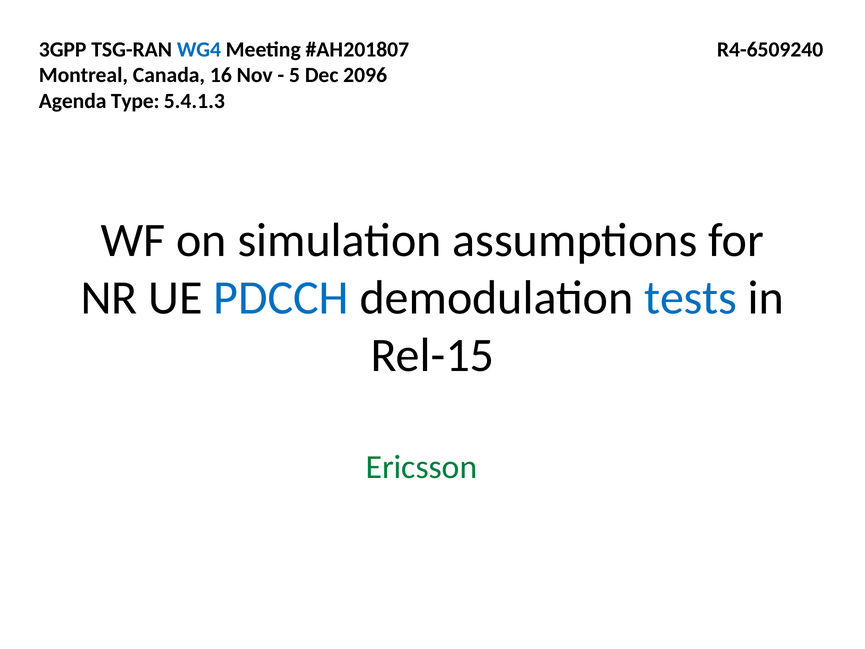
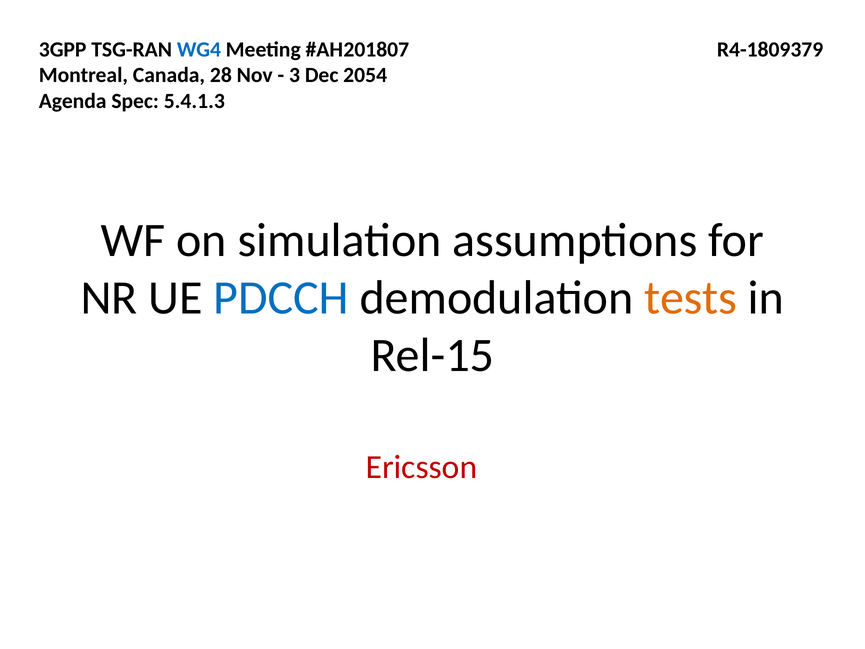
R4-6509240: R4-6509240 -> R4-1809379 (770, 49)
16: 16 -> 28 (221, 75)
5: 5 -> 3 (295, 75)
2096: 2096 -> 2054 (365, 75)
Type: Type -> Spec (135, 101)
tests colour: blue -> orange (691, 298)
Ericsson colour: green -> red (421, 467)
